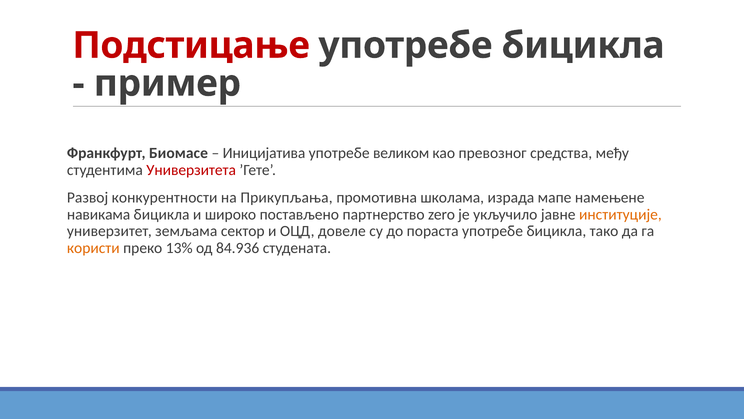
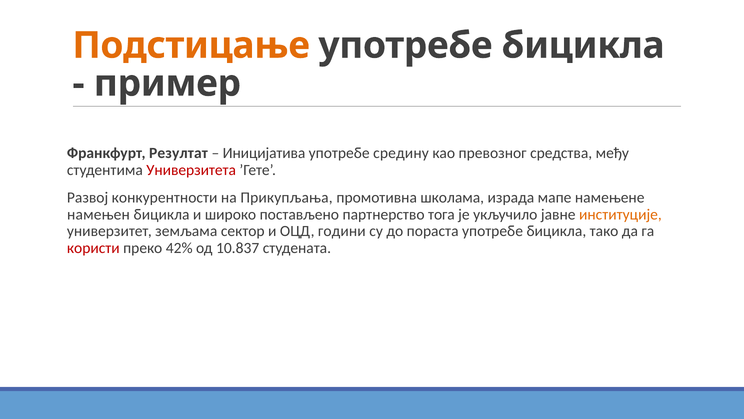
Подстицање colour: red -> orange (191, 45)
Биомасе: Биомасе -> Резултат (178, 153)
великом: великом -> средину (401, 153)
навикама: навикама -> намењен (98, 214)
zero: zero -> тога (441, 214)
довеле: довеле -> години (342, 231)
користи colour: orange -> red (93, 248)
13%: 13% -> 42% (179, 248)
84.936: 84.936 -> 10.837 (238, 248)
